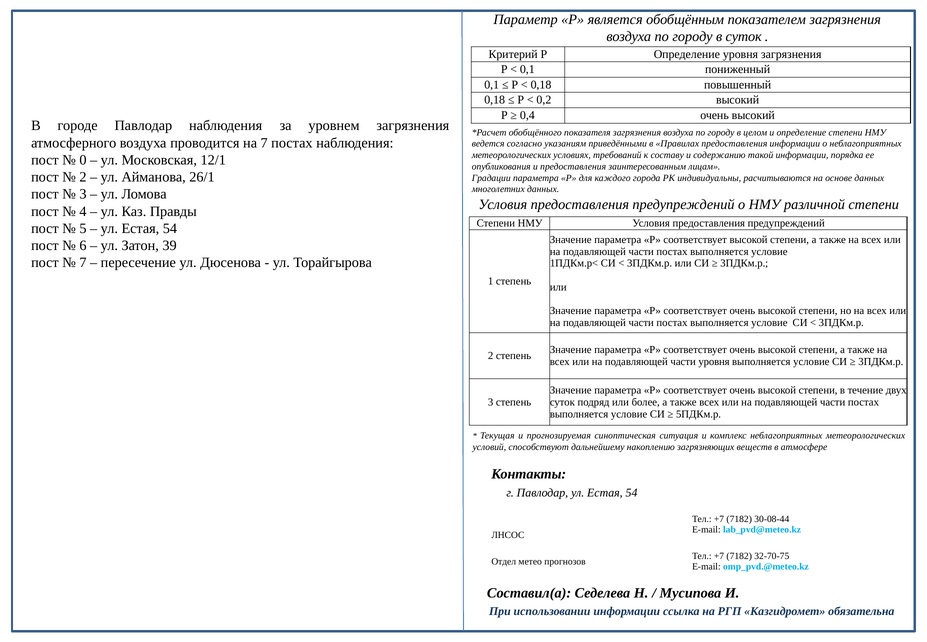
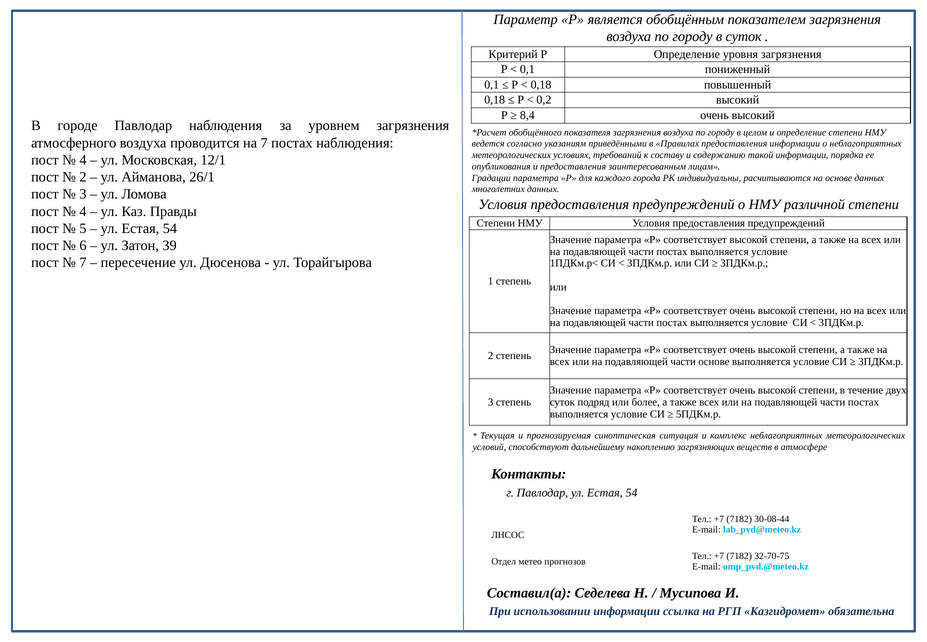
0,4: 0,4 -> 8,4 (527, 115)
0: 0 -> 4 (83, 160)
части уровня: уровня -> основе (714, 362)
